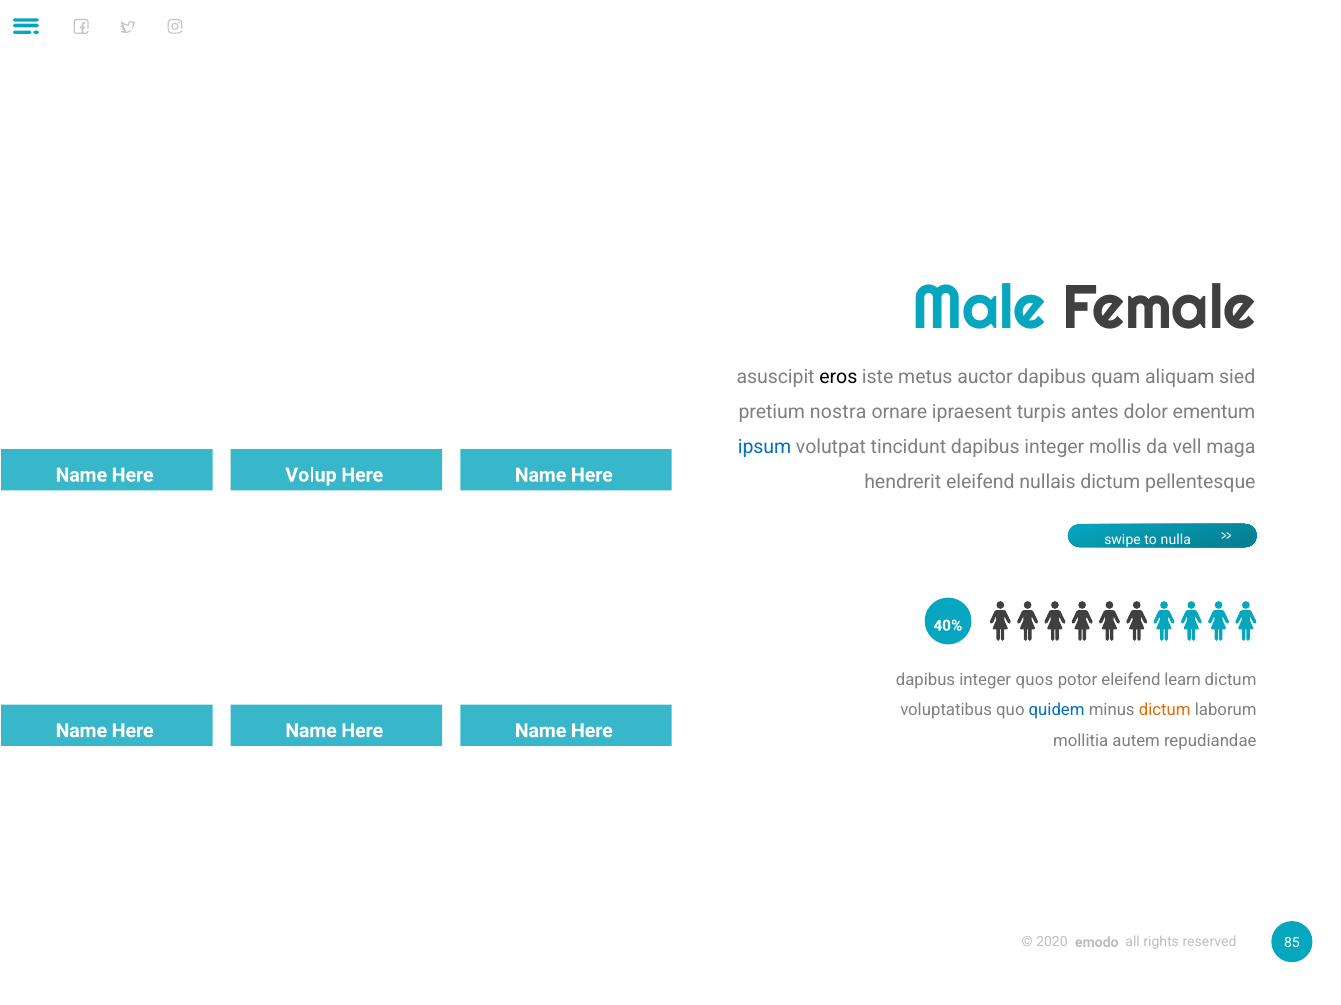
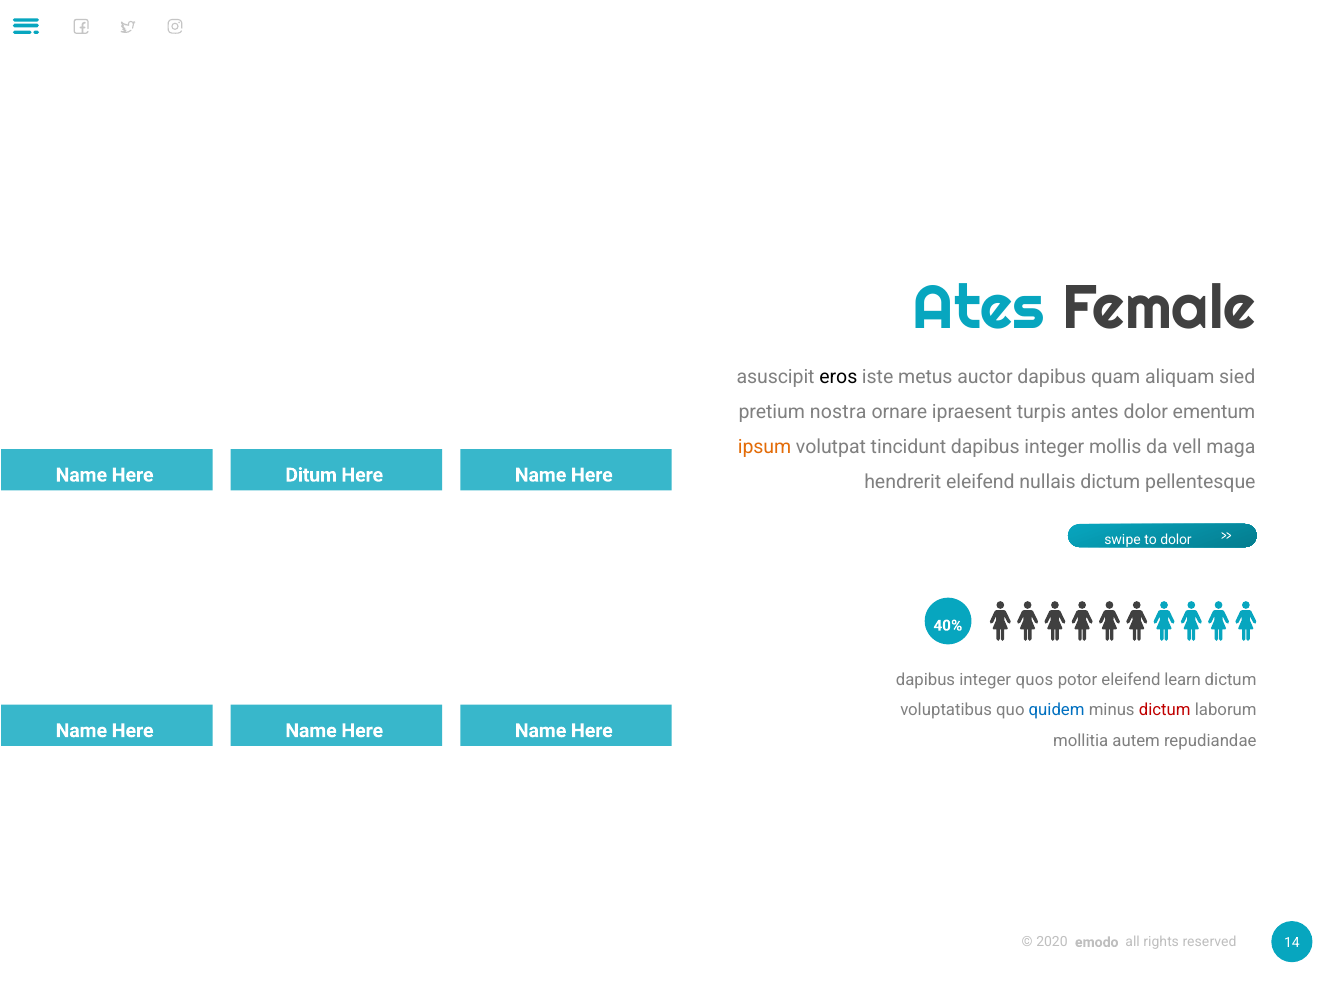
Male: Male -> Ates (979, 308)
ipsum colour: blue -> orange (765, 448)
Volup: Volup -> Ditum (311, 475)
to nulla: nulla -> dolor (1176, 540)
dictum colour: orange -> red (1165, 711)
85: 85 -> 14 (1292, 943)
